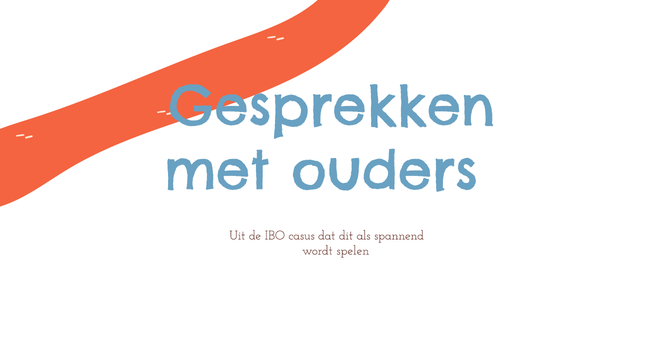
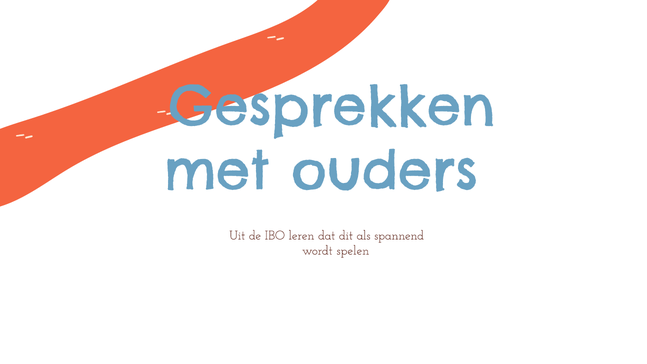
casus: casus -> leren (301, 235)
